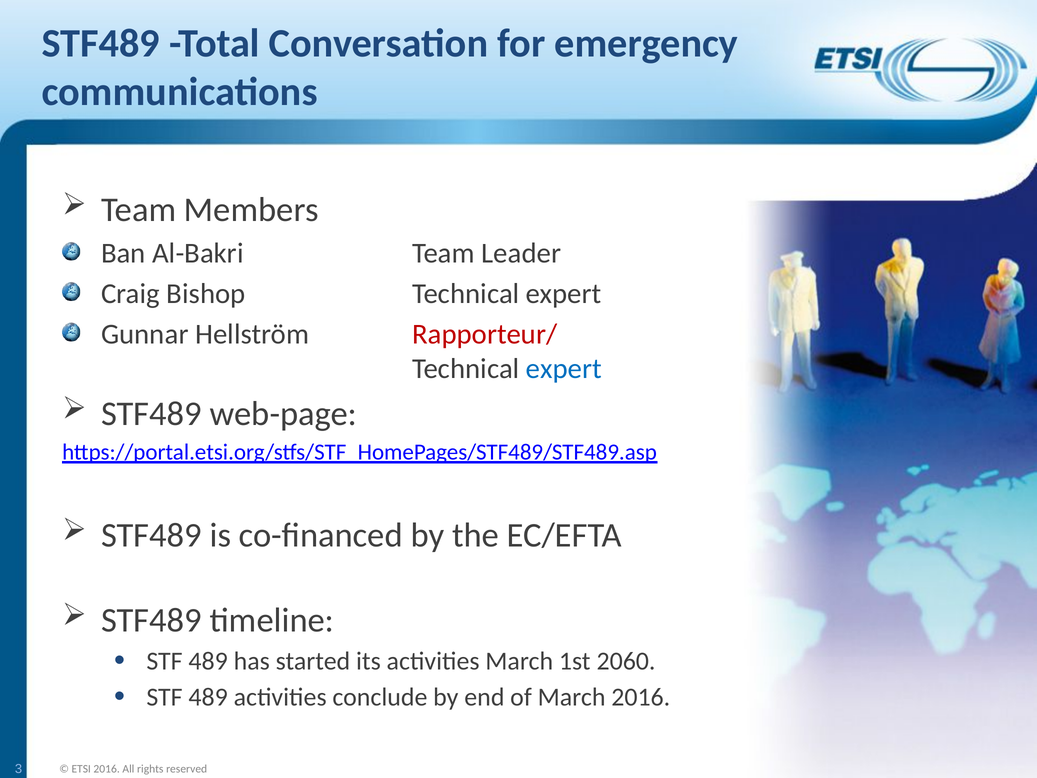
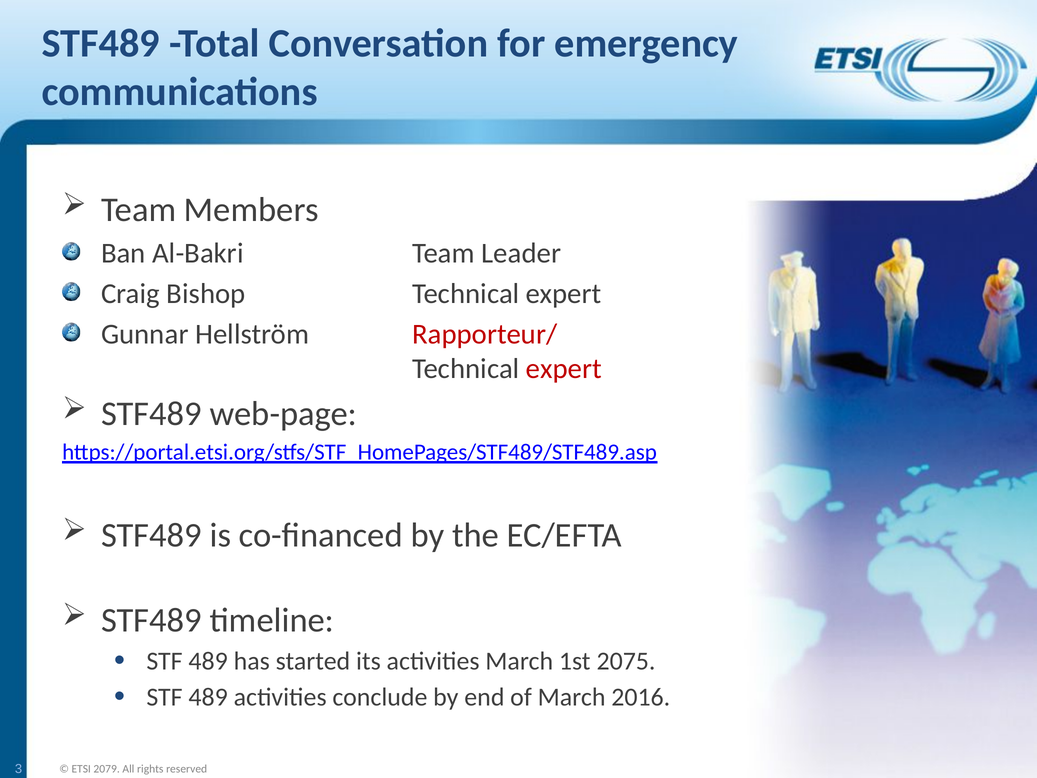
expert colour: blue -> red (564, 368)
2060: 2060 -> 2075 (626, 661)
ETSI 2016: 2016 -> 2079 (107, 769)
